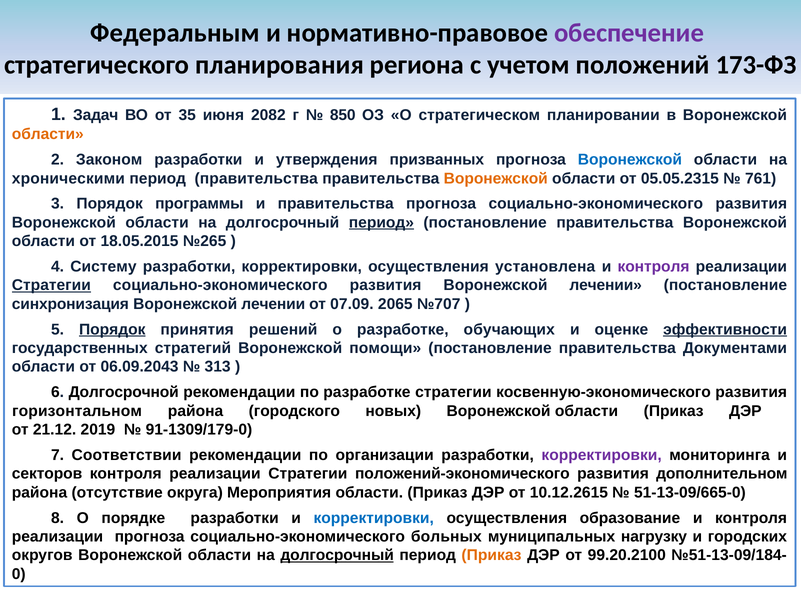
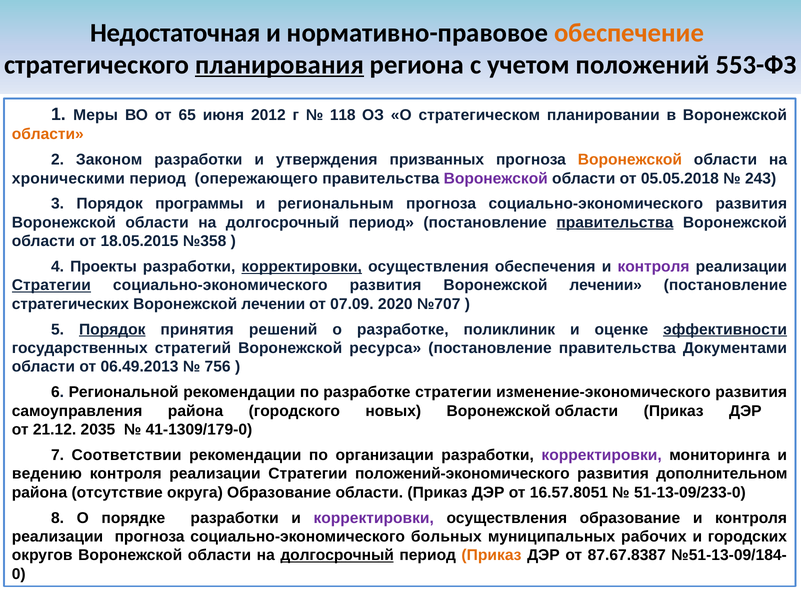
Федеральным: Федеральным -> Недостаточная (175, 33)
обеспечение colour: purple -> orange (629, 33)
планирования underline: none -> present (280, 65)
173-ФЗ: 173-ФЗ -> 553-ФЗ (756, 65)
Задач: Задач -> Меры (96, 115)
35: 35 -> 65 (187, 115)
2082: 2082 -> 2012 (268, 115)
850: 850 -> 118 (343, 115)
Воронежской colour: blue -> orange (630, 160)
период правительства: правительства -> опережающего (256, 178)
Воронежской colour: orange -> purple (496, 178)
05.05.2315: 05.05.2315 -> 05.05.2018 (680, 178)
761: 761 -> 243 (761, 178)
и правительства: правительства -> региональным (336, 204)
период underline: present -> none (381, 222)
правительства underline: none -> present (615, 222)
№265: №265 -> №358 (205, 241)
Систему: Систему -> Проекты (104, 267)
корректировки underline: none -> present (302, 267)
установлена: установлена -> обеспечения (545, 267)
синхронизация: синхронизация -> стратегических (70, 304)
2065: 2065 -> 2020 (395, 304)
обучающих: обучающих -> поликлиник (509, 329)
помощи: помощи -> ресурса (385, 348)
06.09.2043: 06.09.2043 -> 06.49.2013 (140, 367)
313: 313 -> 756 (218, 367)
Долгосрочной: Долгосрочной -> Региональной (124, 392)
косвенную-экономического: косвенную-экономического -> изменение-экономического (603, 392)
горизонтальном: горизонтальном -> самоуправления (77, 411)
2019: 2019 -> 2035 (98, 429)
91-1309/179-0: 91-1309/179-0 -> 41-1309/179-0 (199, 429)
секторов: секторов -> ведению (47, 474)
округа Мероприятия: Мероприятия -> Образование (279, 492)
10.12.2615: 10.12.2615 -> 16.57.8051 (569, 492)
51-13-09/665-0: 51-13-09/665-0 -> 51-13-09/233-0 (690, 492)
корректировки colour: blue -> purple (374, 518)
нагрузку: нагрузку -> рабочих (654, 536)
99.20.2100: 99.20.2100 -> 87.67.8387 (627, 555)
